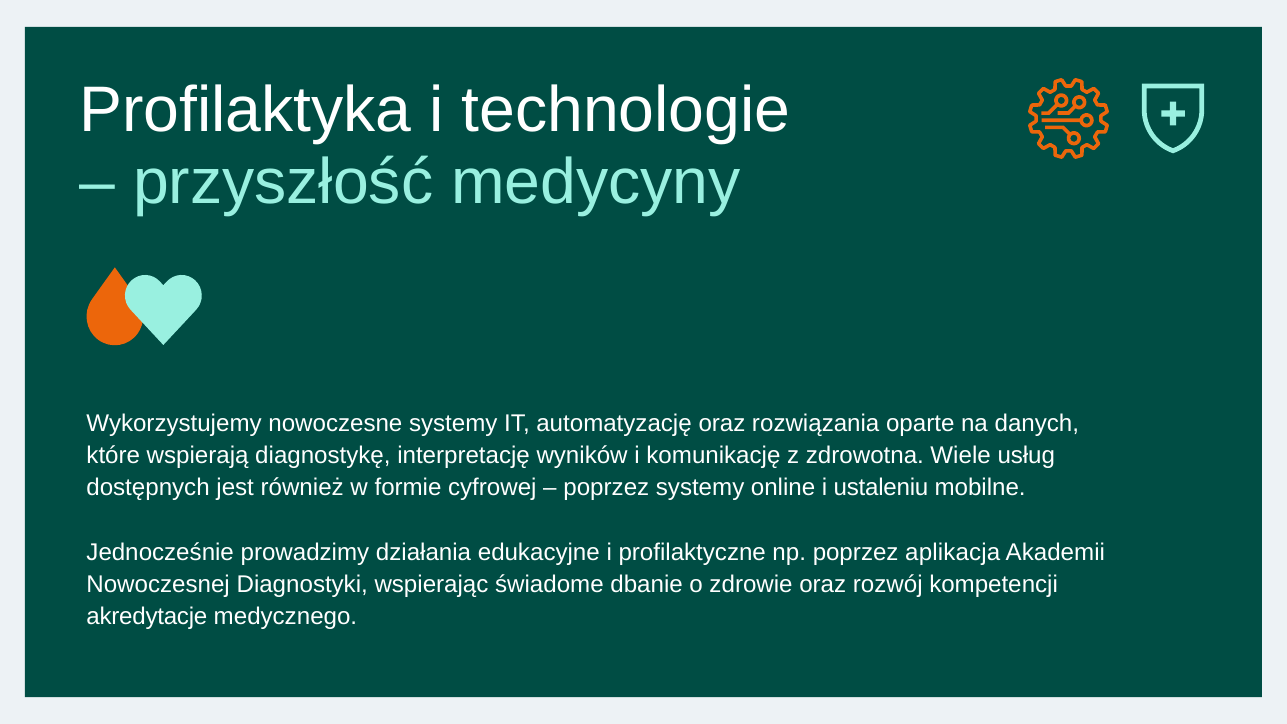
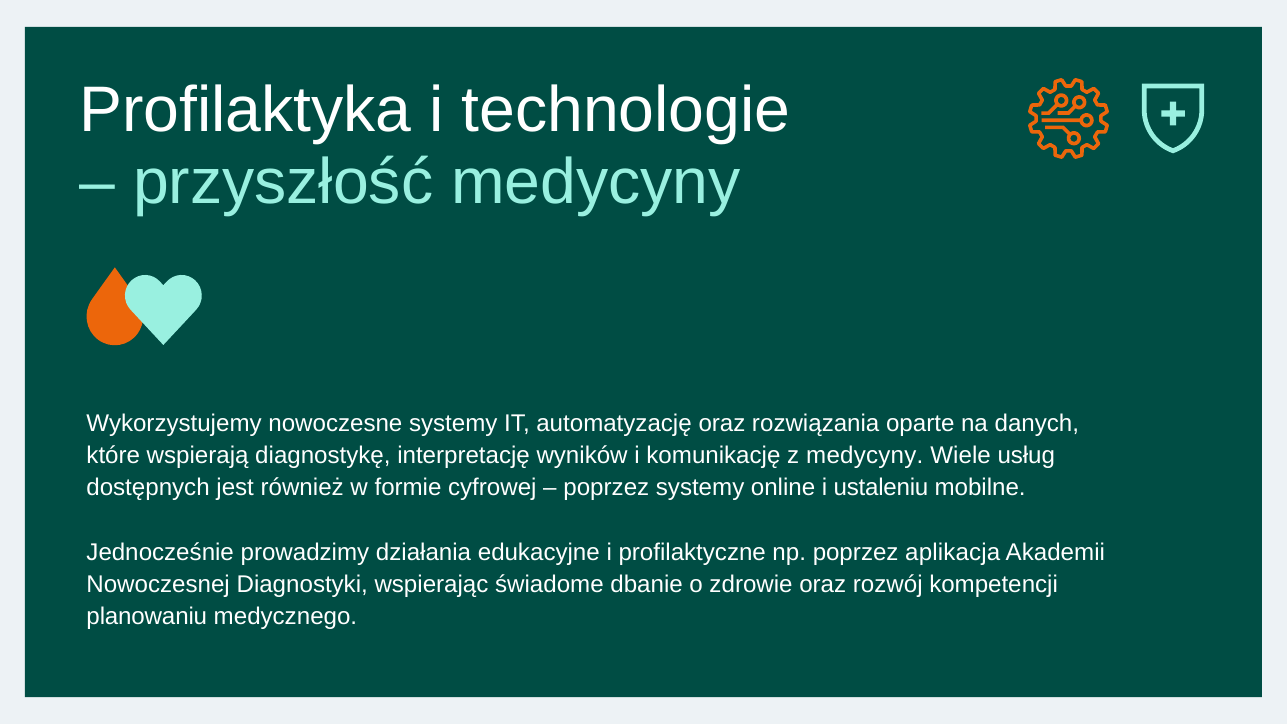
z zdrowotna: zdrowotna -> medycyny (865, 456)
akredytacje: akredytacje -> planowaniu (147, 617)
